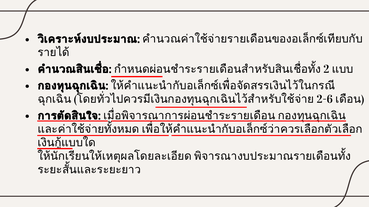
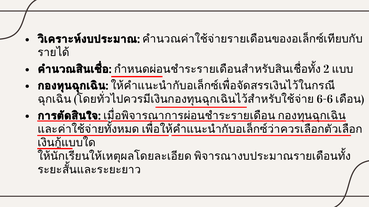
2-6: 2-6 -> 6-6 (325, 99)
